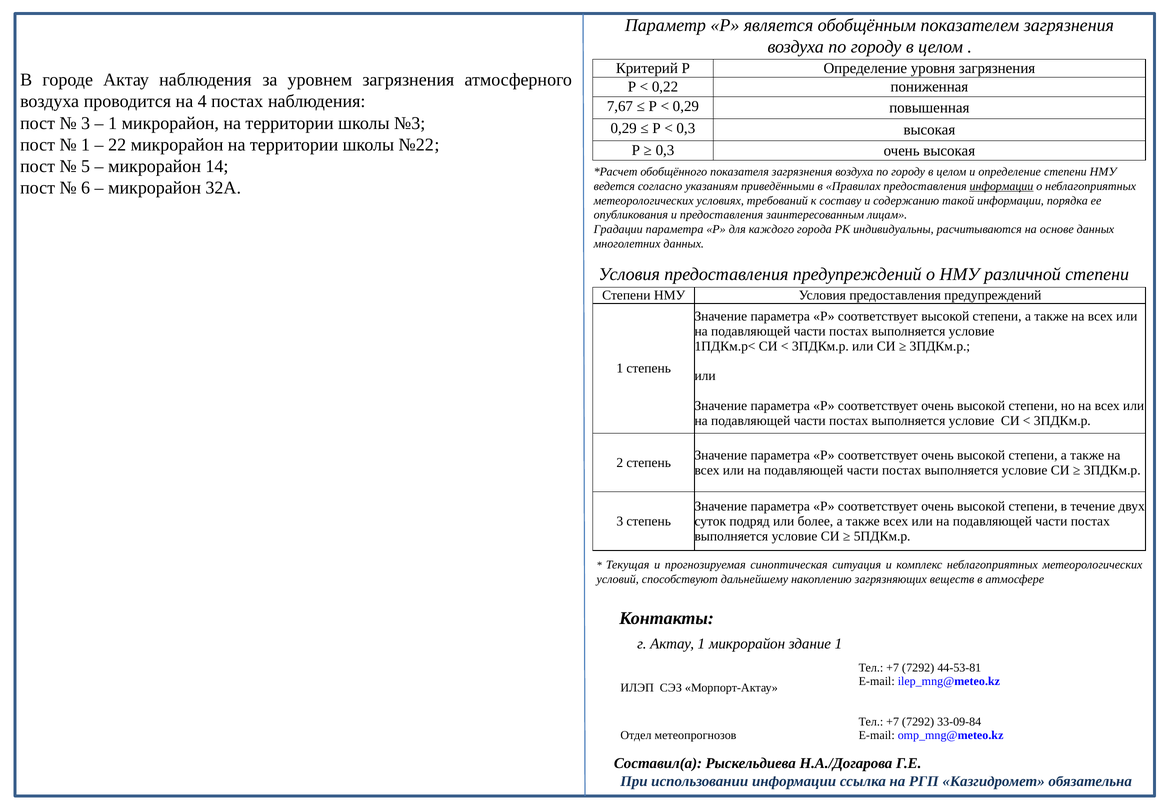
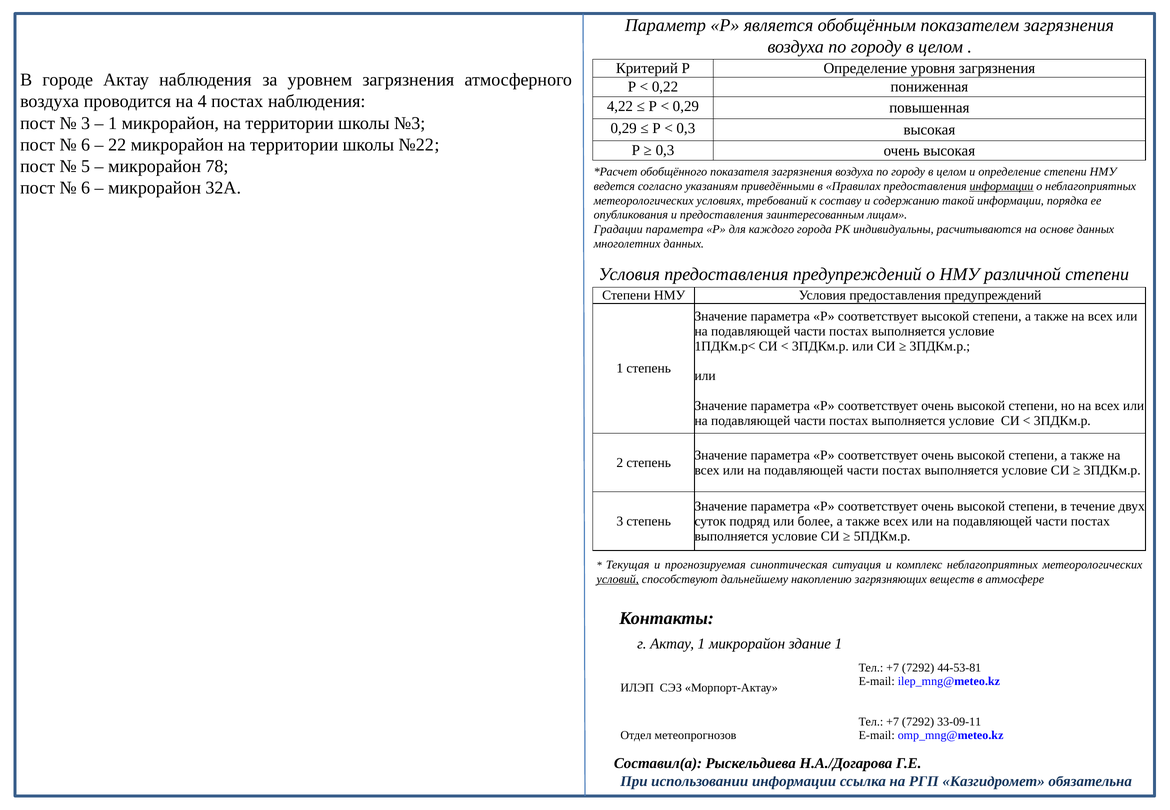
7,67: 7,67 -> 4,22 (620, 106)
1: 1 -> 6 (86, 145)
14: 14 -> 78 (217, 166)
условий underline: none -> present (618, 579)
33-09-84: 33-09-84 -> 33-09-11 (959, 722)
